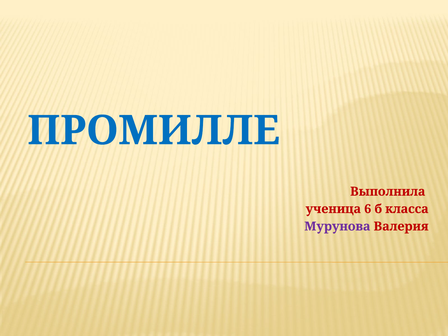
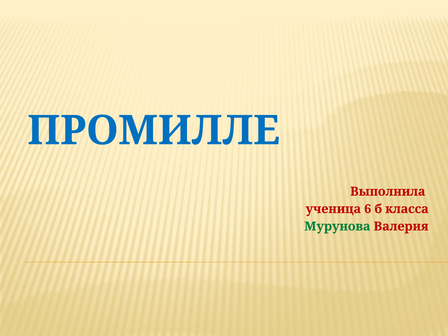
Мурунова colour: purple -> green (337, 226)
